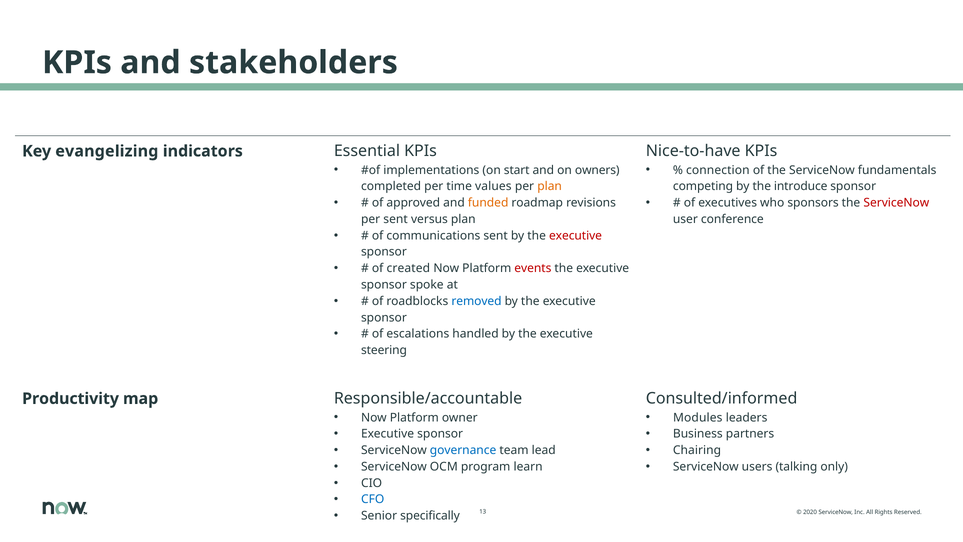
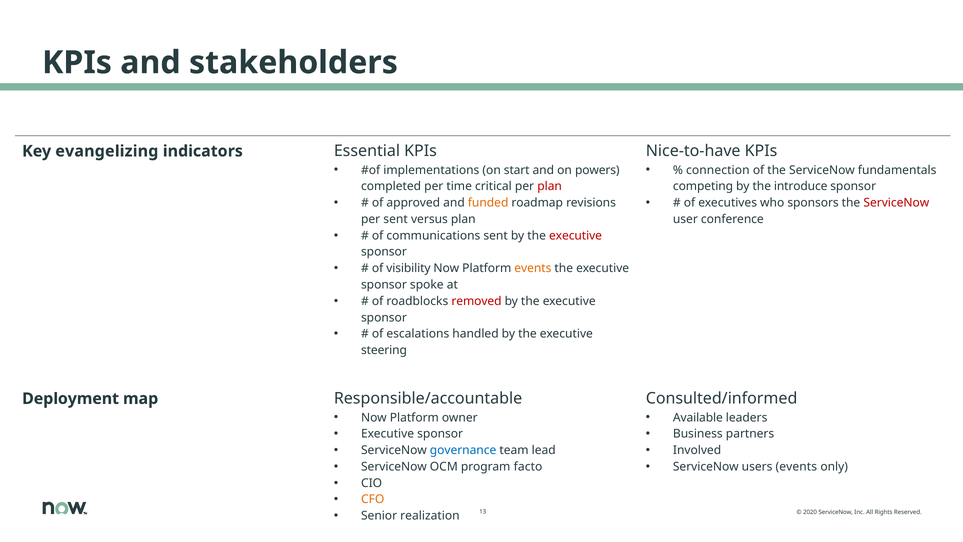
owners: owners -> powers (597, 170)
values: values -> critical (493, 186)
plan colour: orange -> red (550, 186)
created: created -> visibility (408, 268)
events colour: red -> orange (533, 268)
removed colour: blue -> red (477, 301)
Productivity: Productivity -> Deployment (71, 399)
Modules: Modules -> Available (698, 417)
Chairing: Chairing -> Involved (697, 450)
learn: learn -> facto (528, 467)
users talking: talking -> events (796, 467)
CFO colour: blue -> orange (373, 499)
specifically: specifically -> realization (430, 516)
